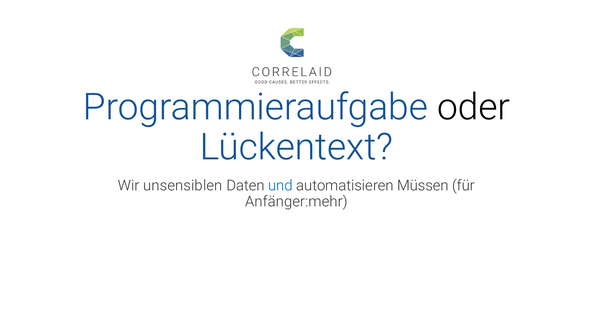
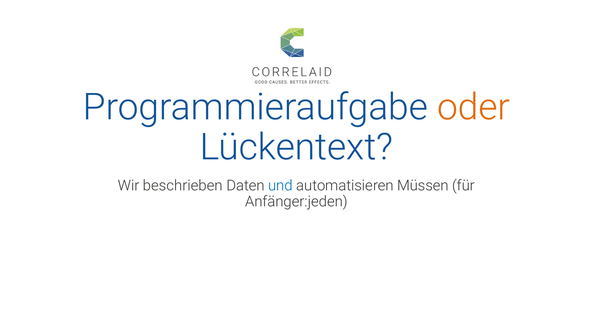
oder colour: black -> orange (474, 107)
unsensiblen: unsensiblen -> beschrieben (183, 186)
Anfänger:mehr: Anfänger:mehr -> Anfänger:jeden (296, 202)
